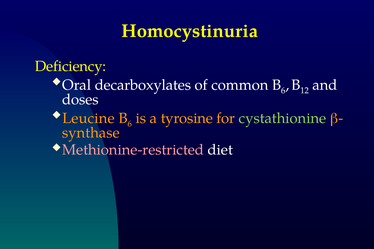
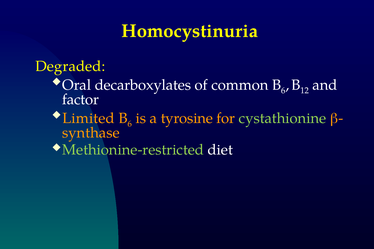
Deficiency: Deficiency -> Degraded (70, 66)
doses: doses -> factor (80, 100)
Leucine: Leucine -> Limited (88, 118)
Methionine-restricted colour: pink -> light green (133, 150)
